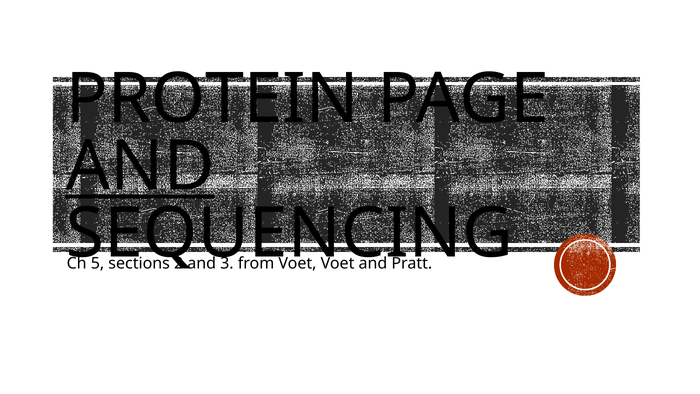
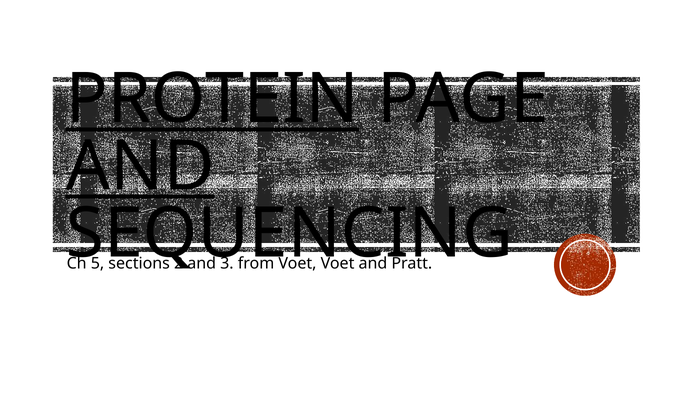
PROTEIN underline: none -> present (212, 99)
